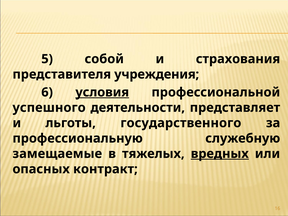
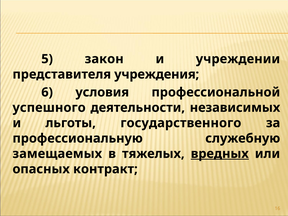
собой: собой -> закон (104, 59)
страхования: страхования -> учреждении (238, 59)
условия underline: present -> none (102, 92)
представляет: представляет -> независимых (235, 108)
замещаемые: замещаемые -> замещаемых (57, 154)
